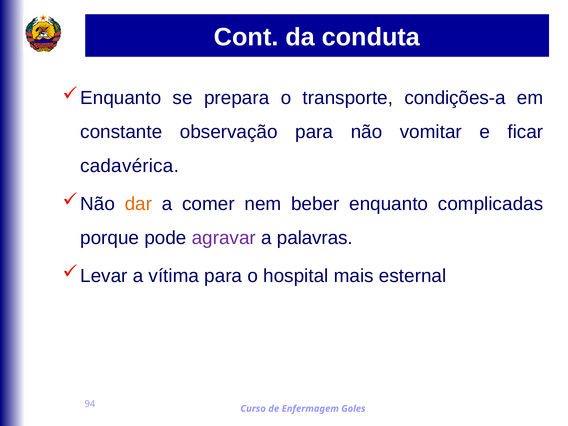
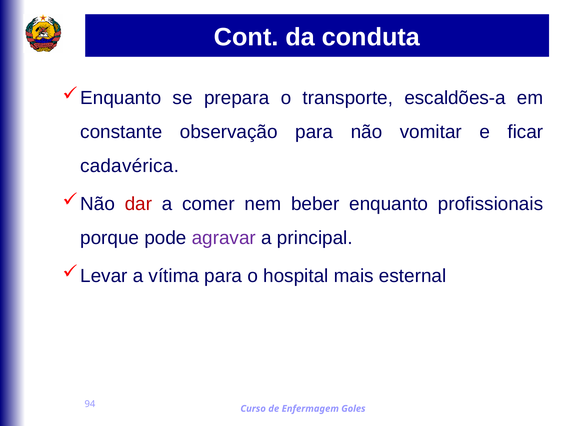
condições-a: condições-a -> escaldões-a (455, 98)
dar colour: orange -> red (138, 204)
complicadas: complicadas -> profissionais (491, 204)
palavras: palavras -> principal (315, 238)
